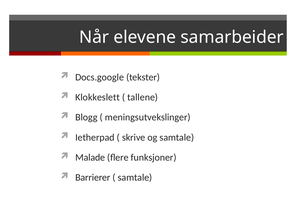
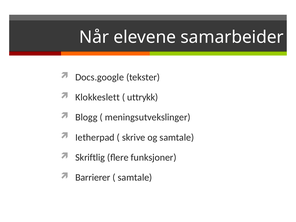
tallene: tallene -> uttrykk (143, 97)
Malade: Malade -> Skriftlig (90, 157)
